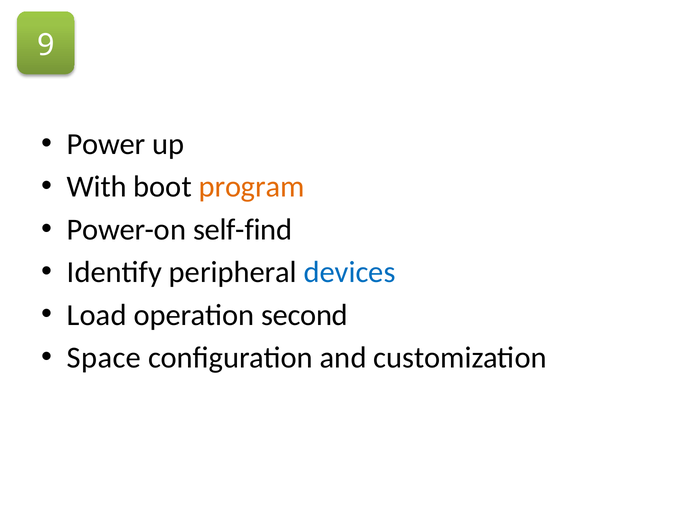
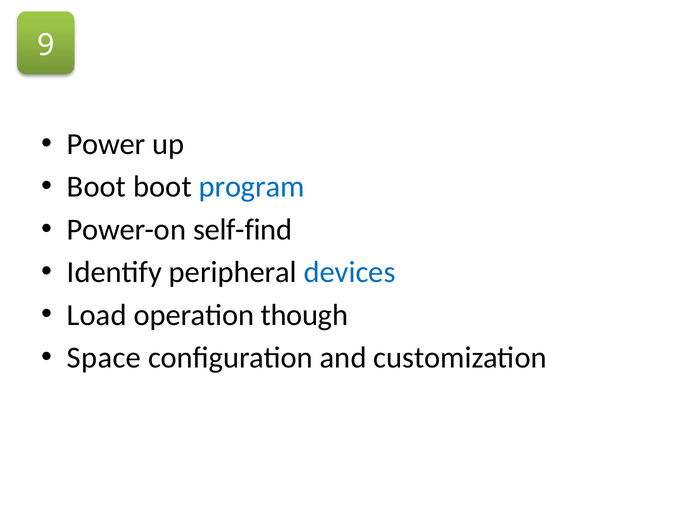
With: With -> Boot (97, 187)
program colour: orange -> blue (252, 187)
second: second -> though (304, 315)
